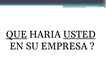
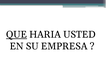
USTED underline: present -> none (79, 34)
